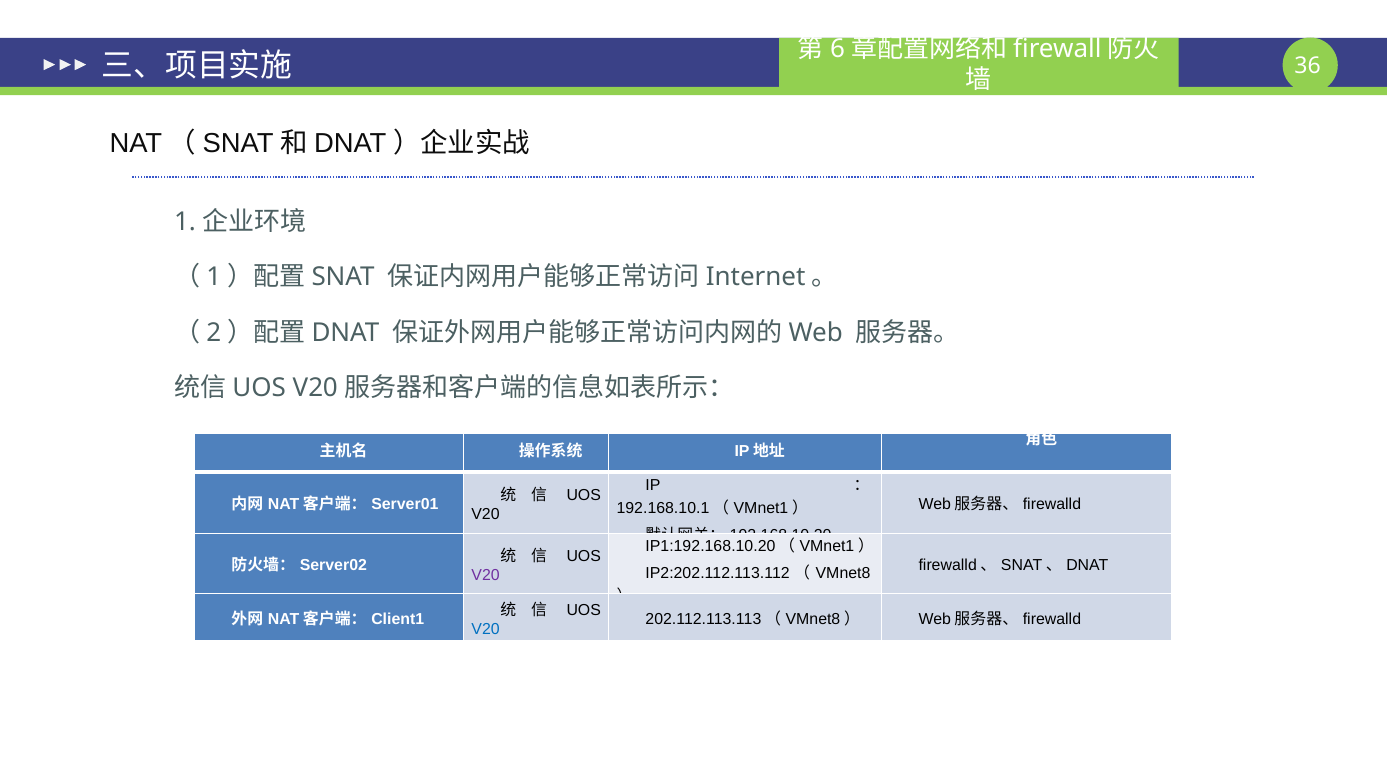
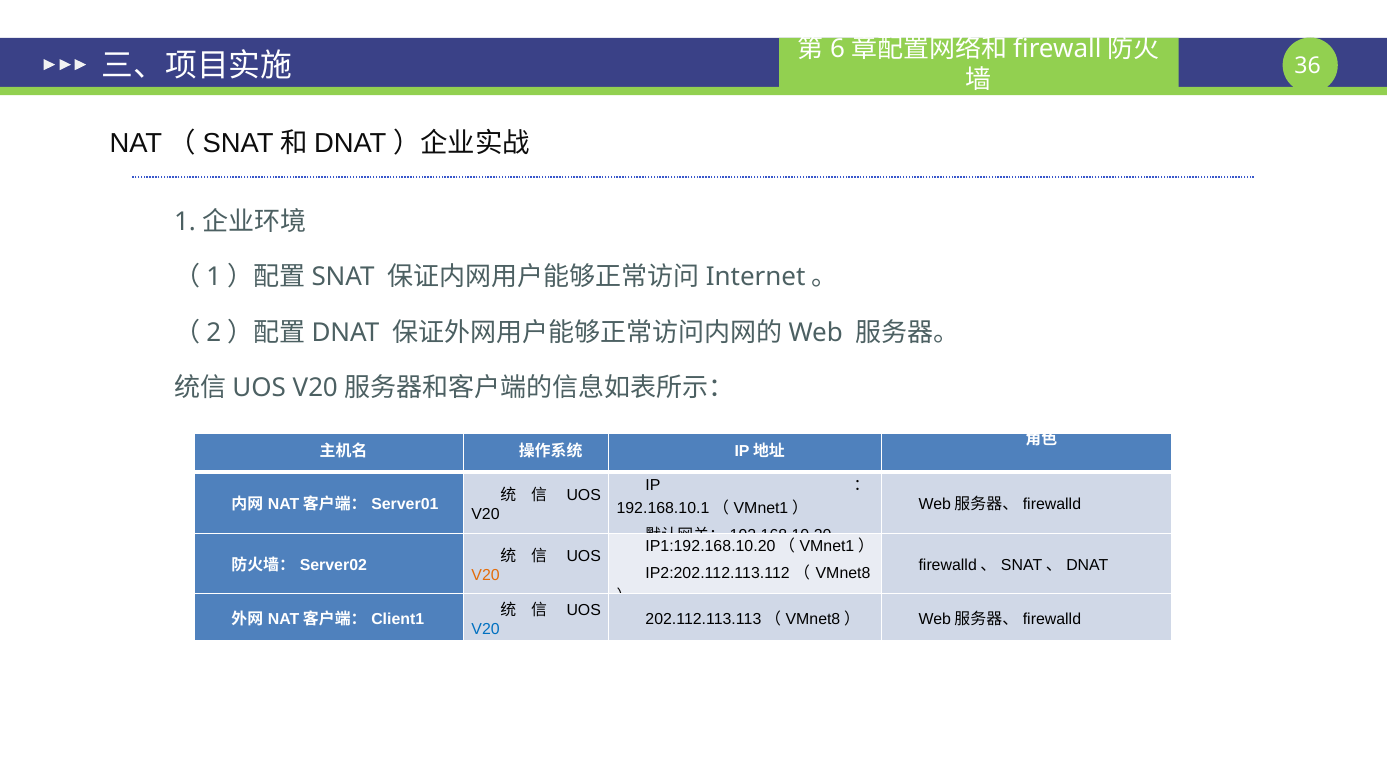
V20 colour: purple -> orange (486, 575)
